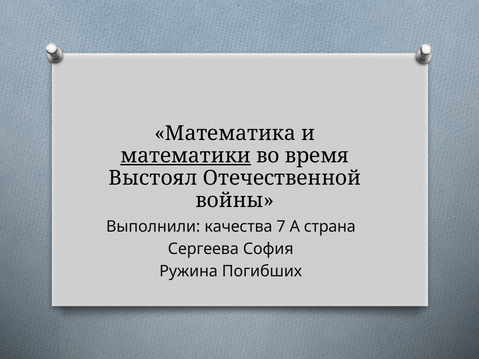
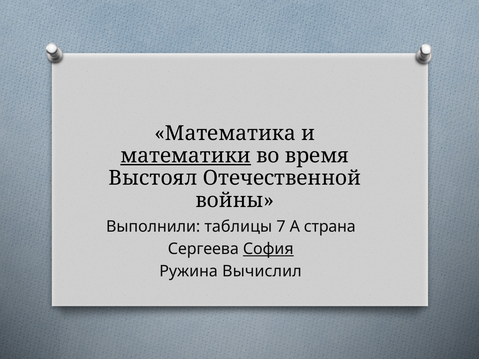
качества: качества -> таблицы (238, 227)
София underline: none -> present (268, 249)
Погибших: Погибших -> Вычислил (262, 271)
